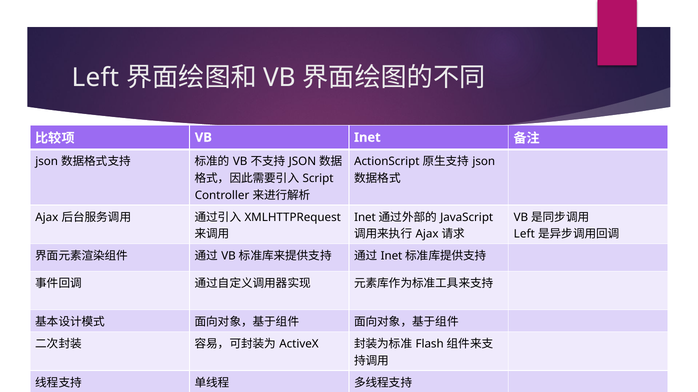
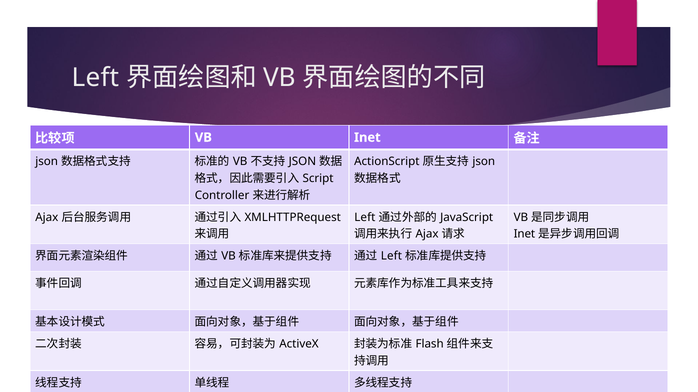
Inet: Inet -> Left (365, 218)
Left: Left -> Inet (524, 234)
Inet: Inet -> Left (391, 257)
